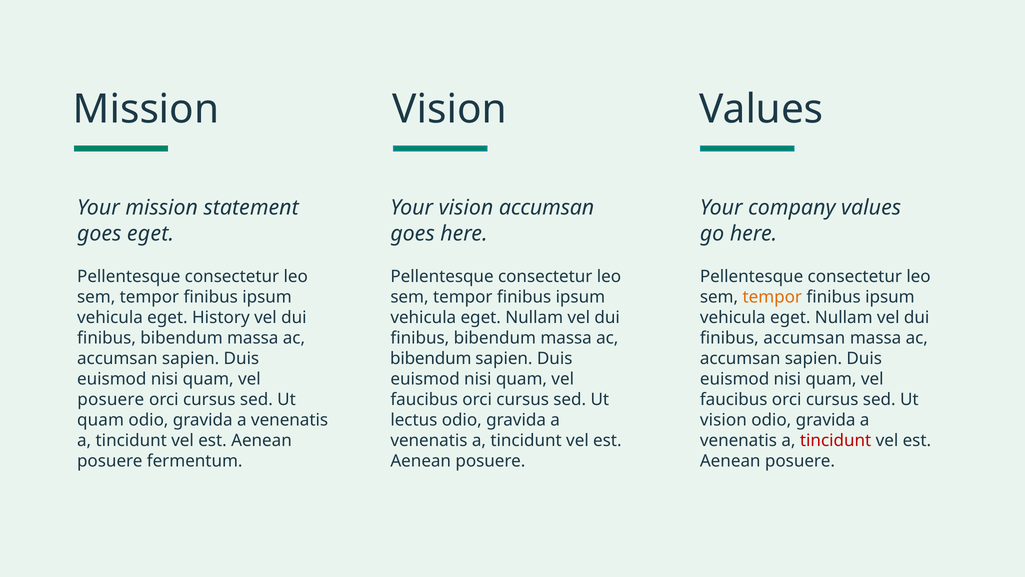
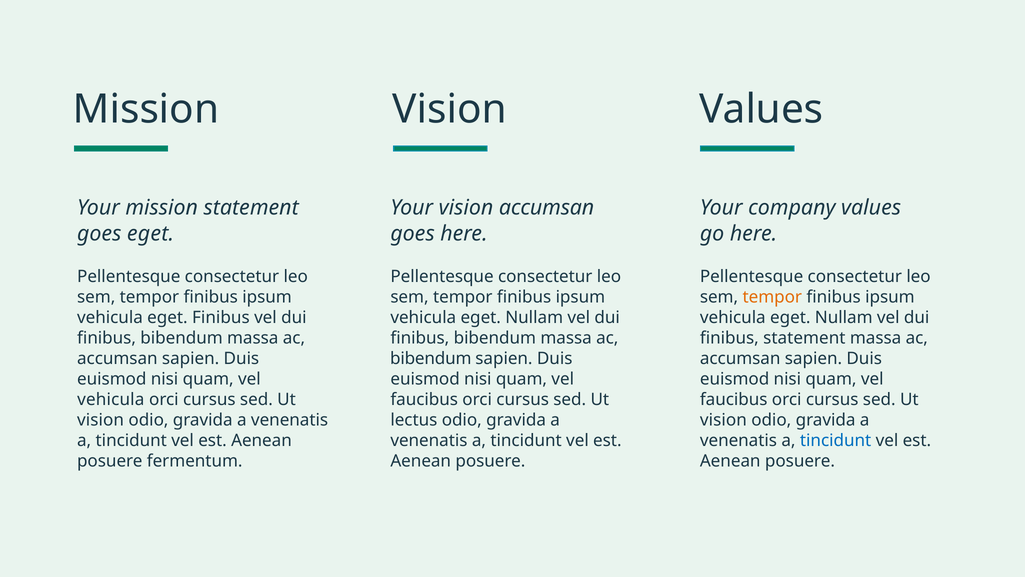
eget History: History -> Finibus (221, 318)
finibus accumsan: accumsan -> statement (804, 338)
posuere: posuere -> vehicula (111, 400)
quam: quam -> vision (101, 420)
tincidunt colour: red -> blue (836, 440)
